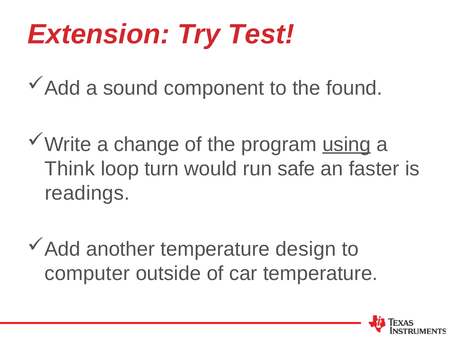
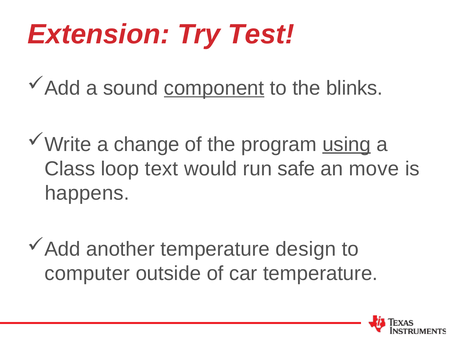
component underline: none -> present (214, 88)
found: found -> blinks (354, 88)
Think: Think -> Class (70, 169)
turn: turn -> text (161, 169)
faster: faster -> move (374, 169)
readings: readings -> happens (87, 193)
